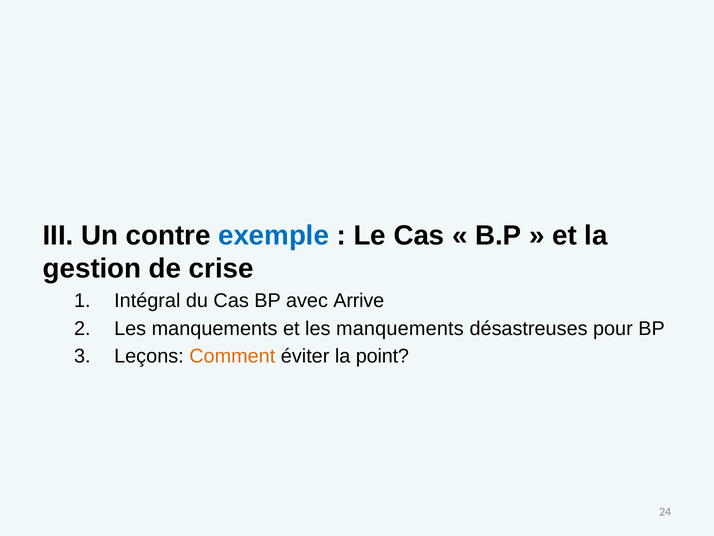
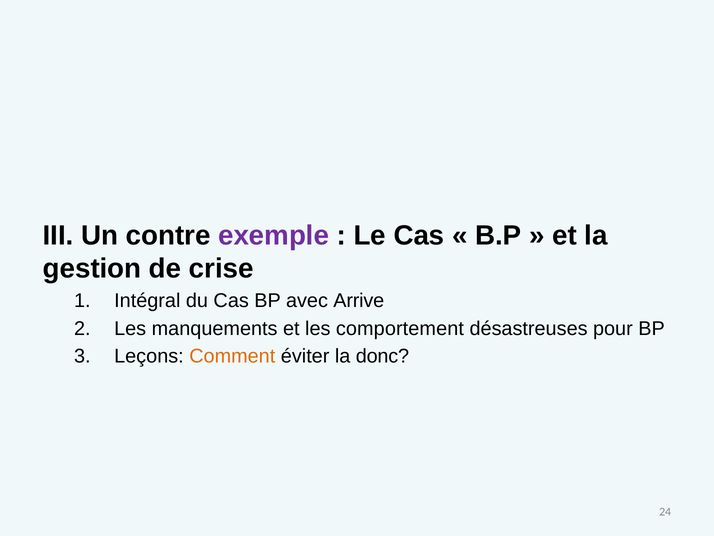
exemple colour: blue -> purple (274, 235)
et les manquements: manquements -> comportement (400, 328)
point: point -> donc (382, 356)
